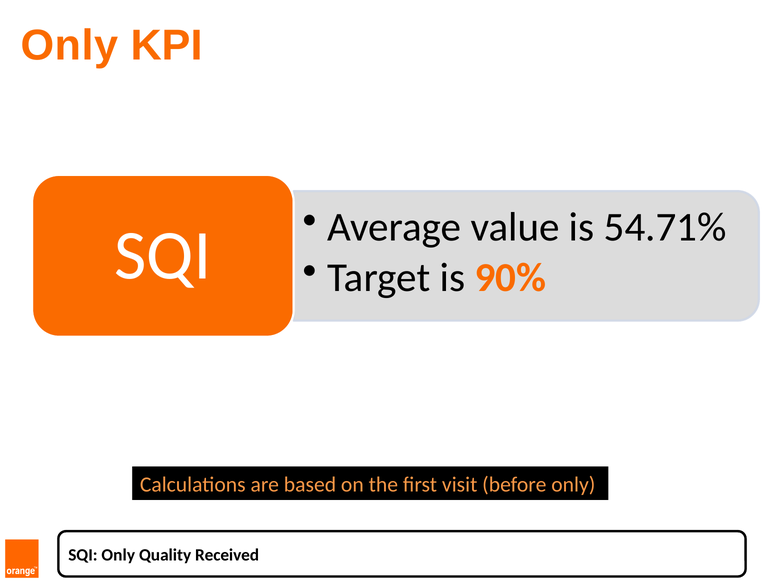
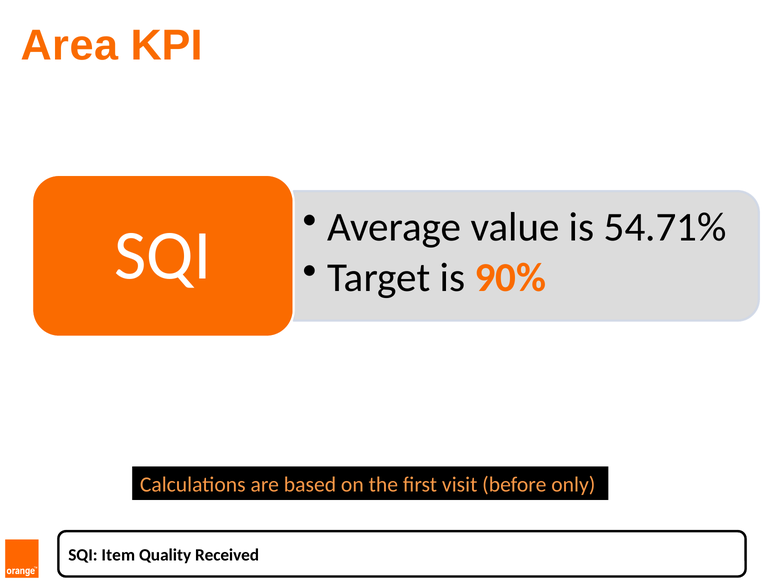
Only: Only -> Area (70, 46)
SQI Only: Only -> Item (118, 556)
